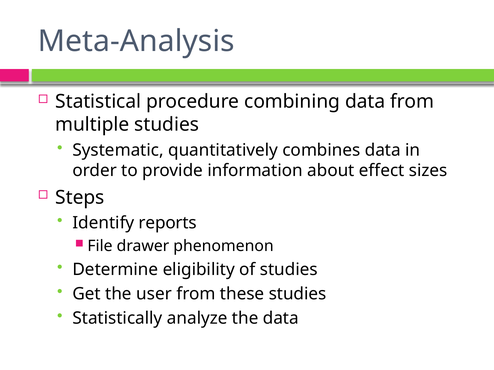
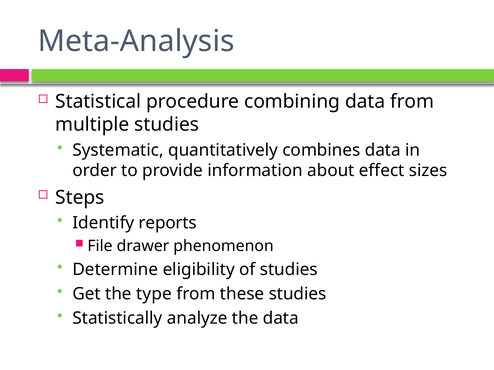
user: user -> type (154, 294)
